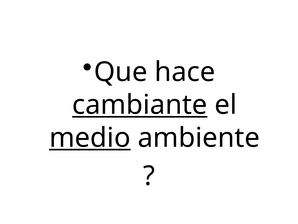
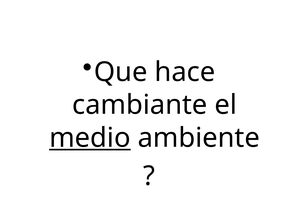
cambiante underline: present -> none (140, 105)
